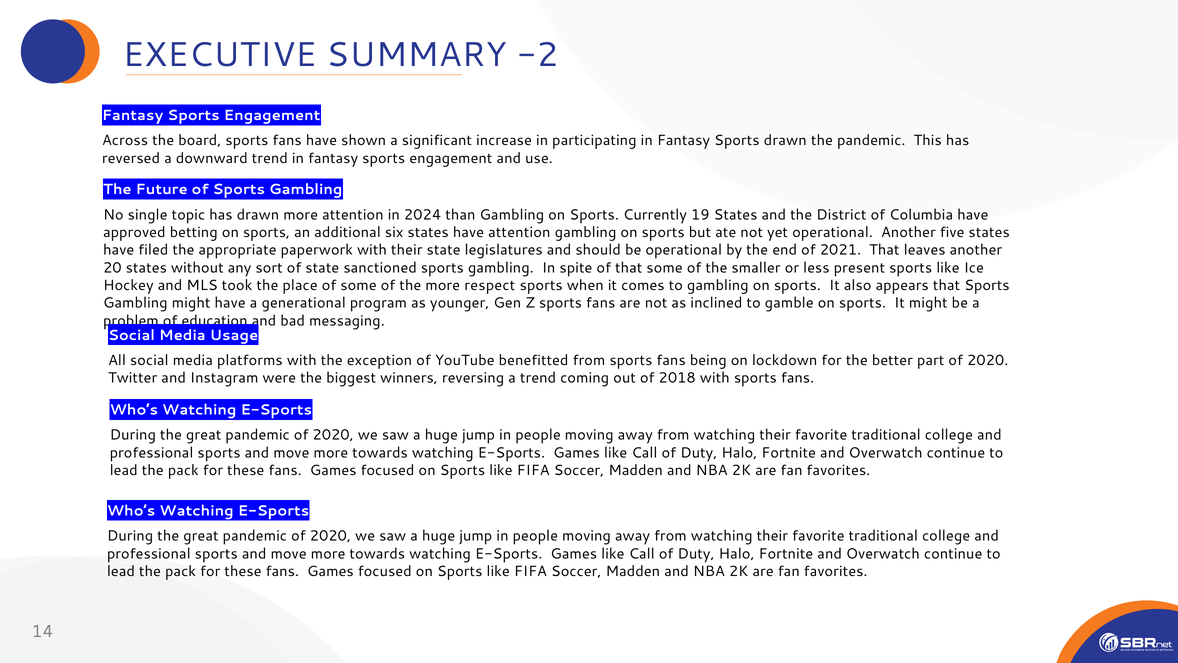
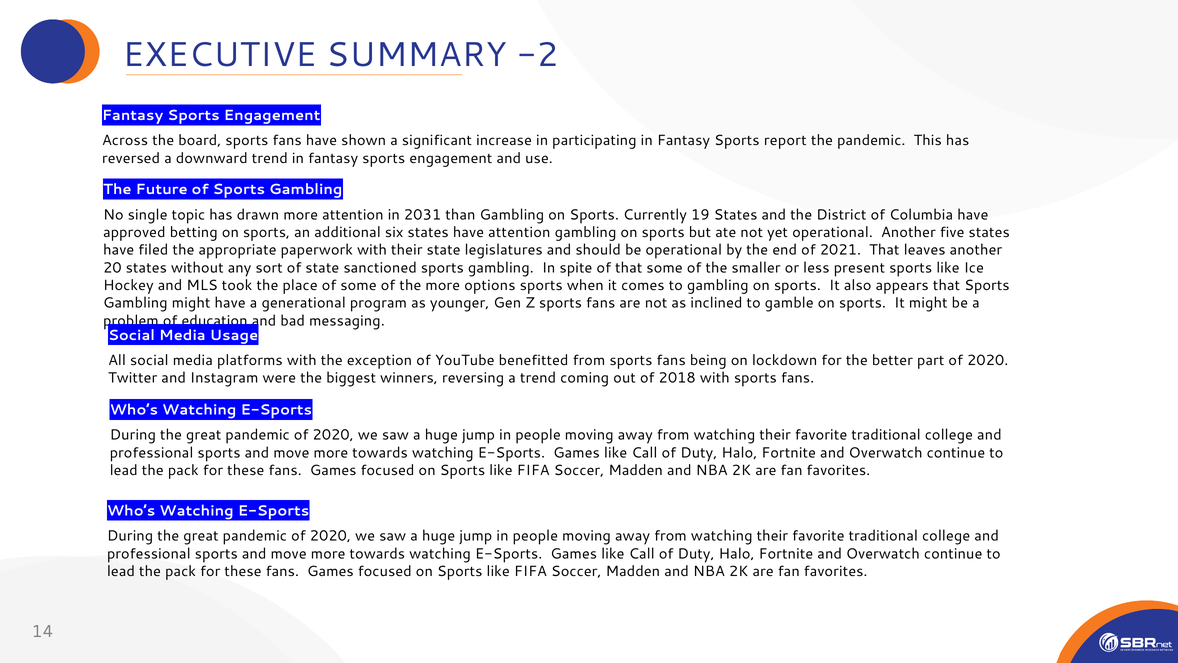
Sports drawn: drawn -> report (785, 141)
2024: 2024 -> 2031 (423, 215)
respect: respect -> options (490, 285)
